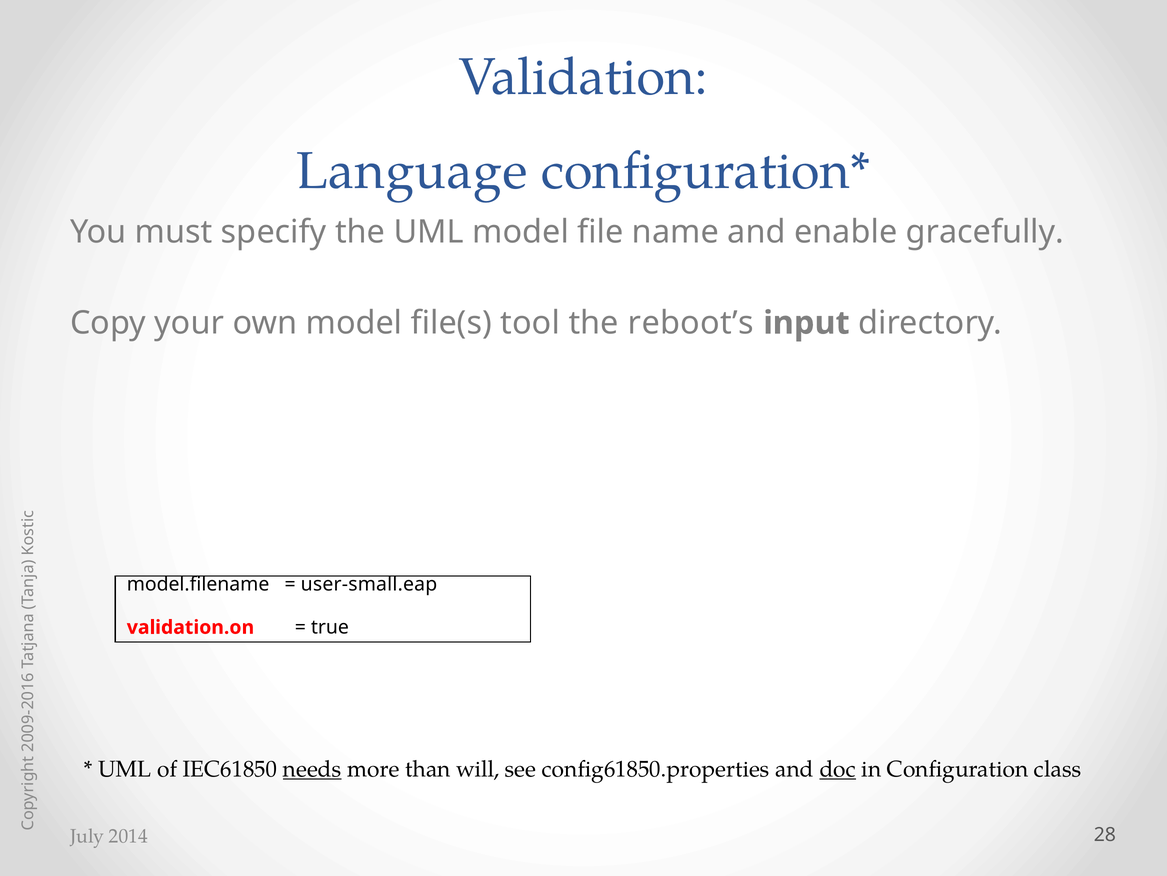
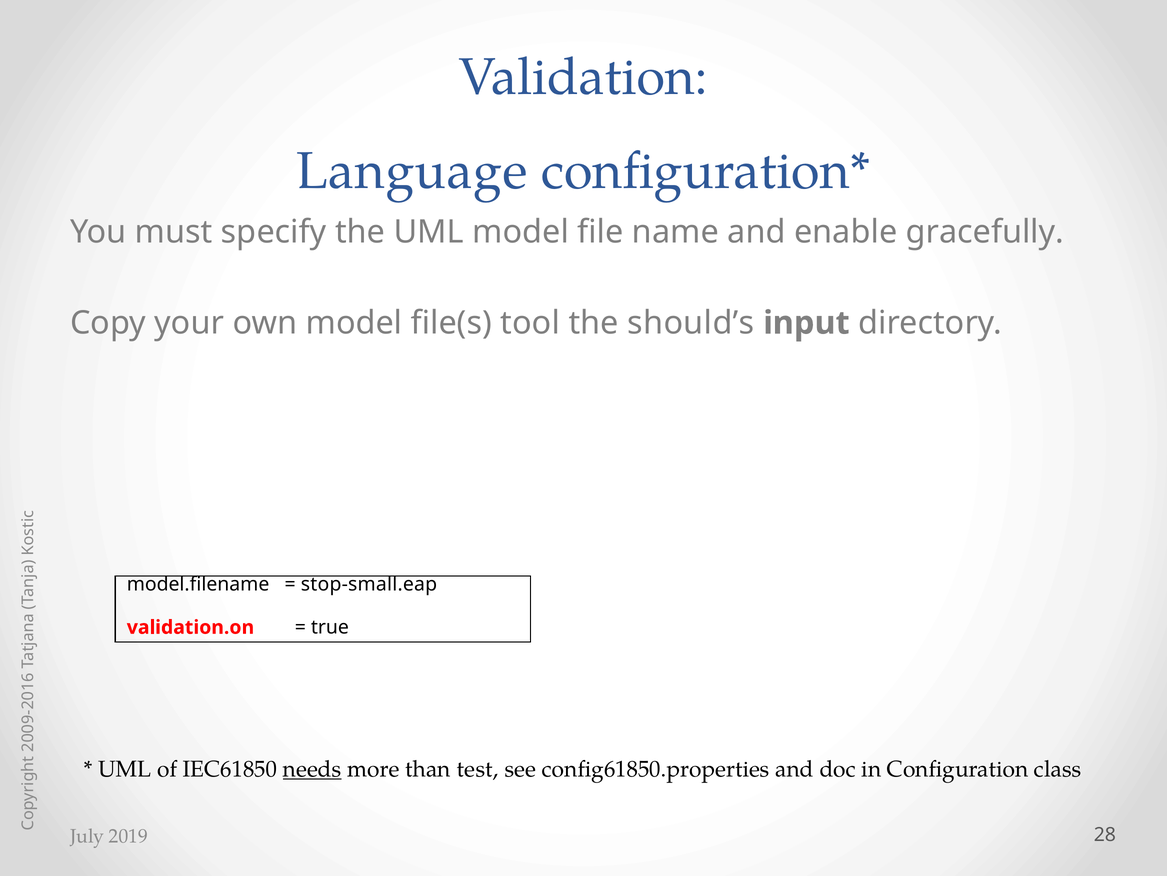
reboot’s: reboot’s -> should’s (691, 323)
user-small.eap: user-small.eap -> stop-small.eap (369, 584)
will: will -> test (478, 769)
doc underline: present -> none (838, 769)
2014: 2014 -> 2019 (128, 836)
